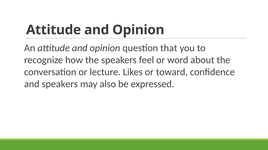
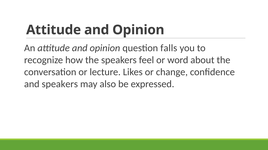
that: that -> falls (169, 48)
toward: toward -> change (172, 72)
